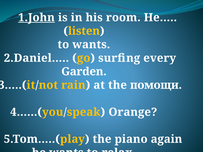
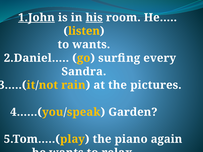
his underline: none -> present (94, 18)
Garden: Garden -> Sandra (84, 72)
помощи: помощи -> pictures (156, 85)
Orange: Orange -> Garden (133, 112)
